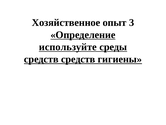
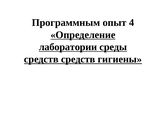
Хозяйственное: Хозяйственное -> Программным (66, 22)
3: 3 -> 4 (132, 22)
используйте: используйте -> лаборатории (68, 47)
